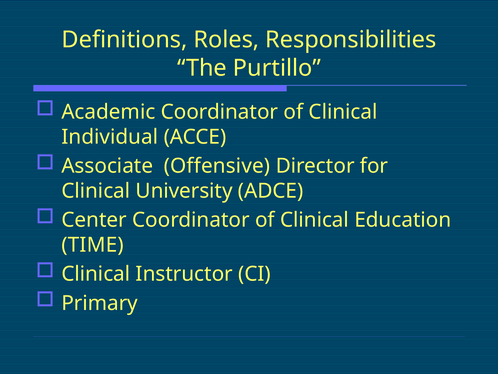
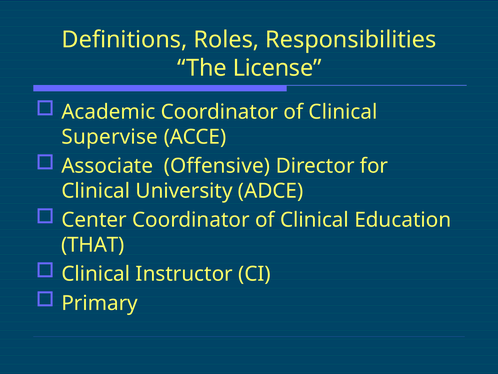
Purtillo: Purtillo -> License (277, 68)
Individual: Individual -> Supervise (110, 137)
TIME: TIME -> THAT (93, 245)
